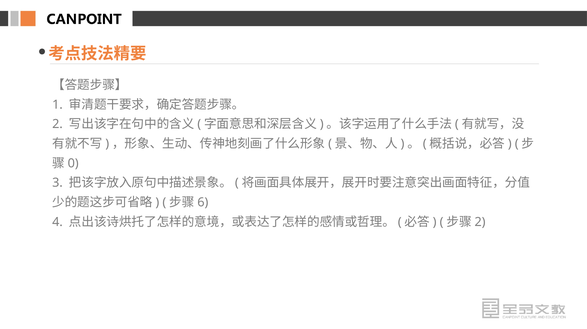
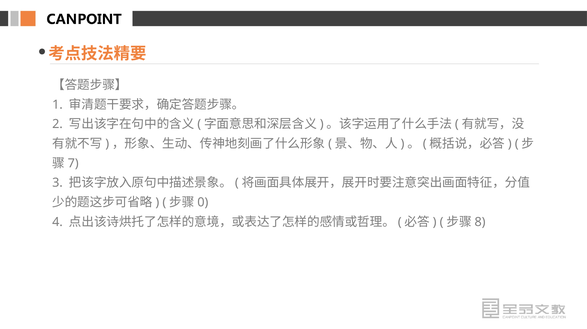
0: 0 -> 7 (73, 163)
6: 6 -> 0 (203, 202)
2: 2 -> 8 (480, 222)
